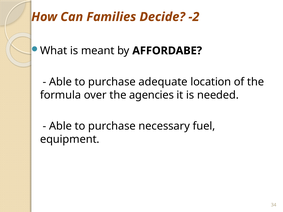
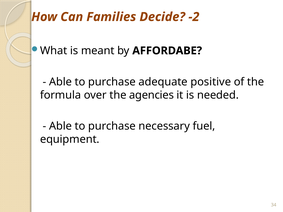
location: location -> positive (211, 82)
